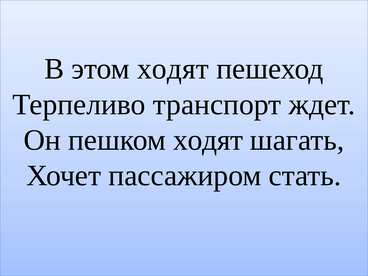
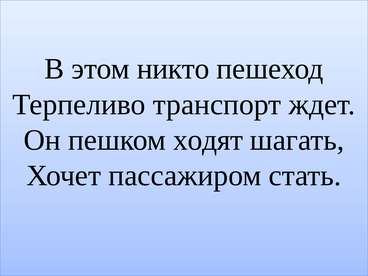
этом ходят: ходят -> никто (173, 69)
